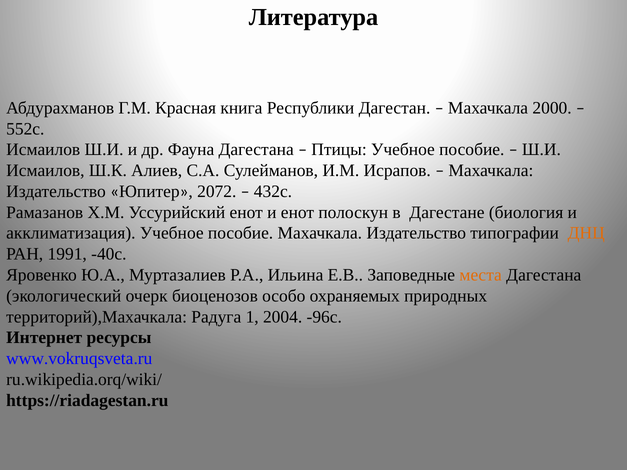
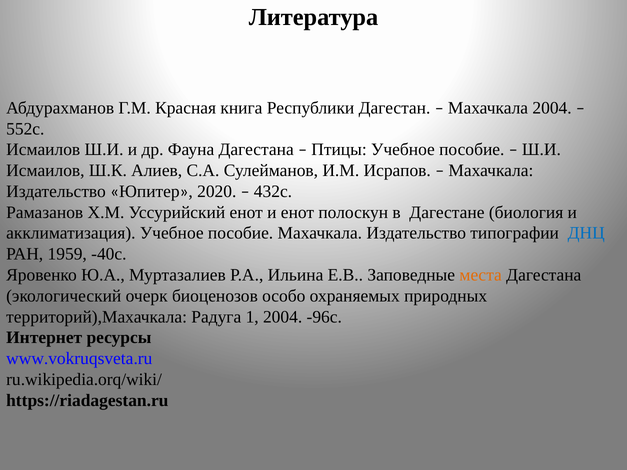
Махачкала 2000: 2000 -> 2004 (552, 108)
2072: 2072 -> 2020 (217, 192)
ДНЦ colour: orange -> blue (586, 233)
1991: 1991 -> 1959 (67, 254)
